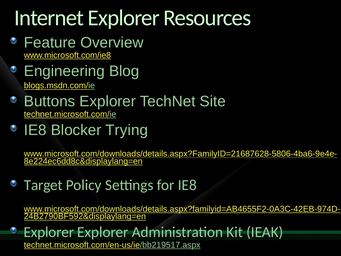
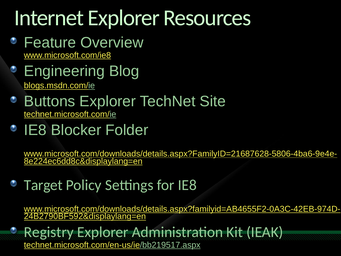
Trying: Trying -> Folder (127, 130)
Explorer: Explorer -> Registry (49, 232)
